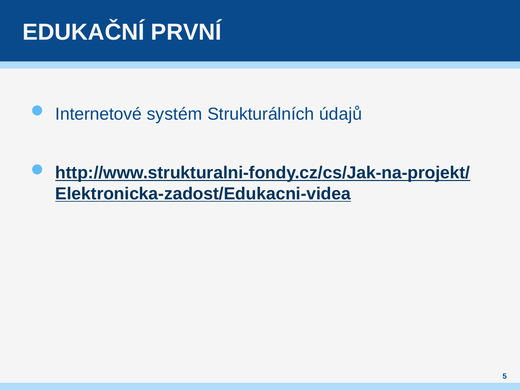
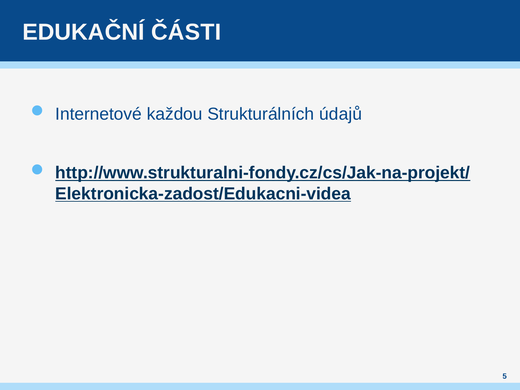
PRVNÍ: PRVNÍ -> ČÁSTI (186, 32)
systém: systém -> každou (175, 114)
